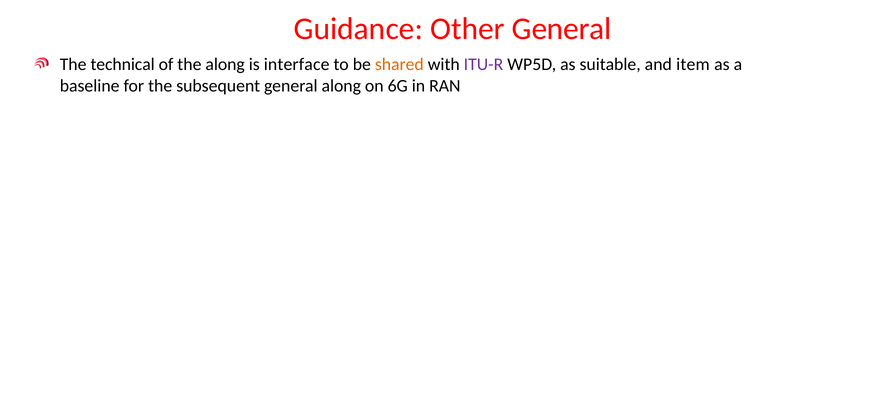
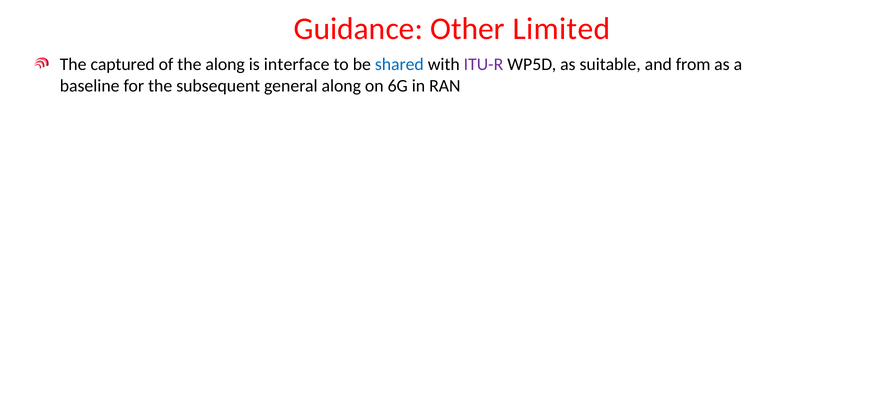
Other General: General -> Limited (561, 29)
technical: technical -> captured (123, 64)
shared colour: orange -> blue (399, 64)
item: item -> from (693, 64)
